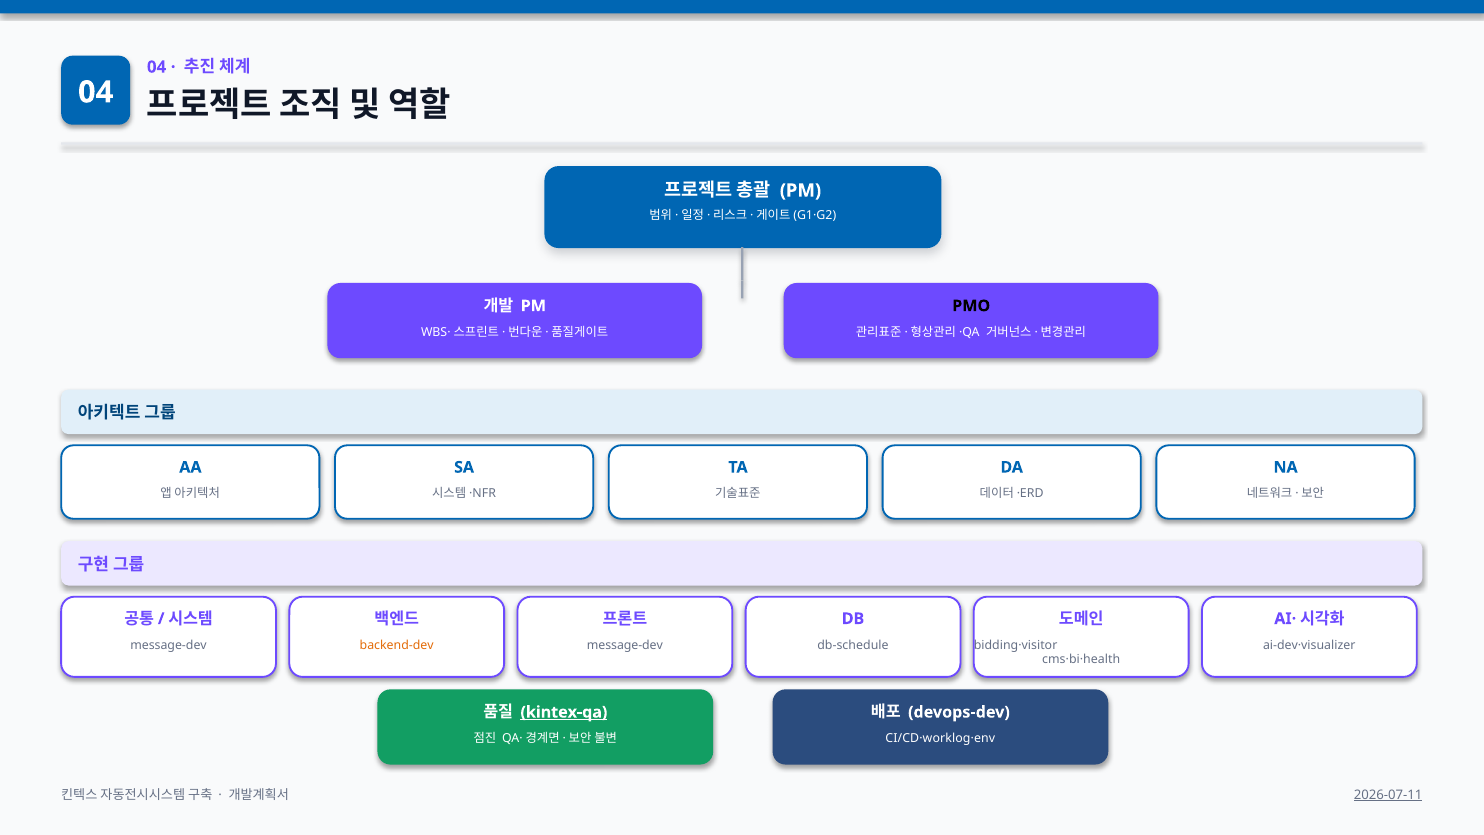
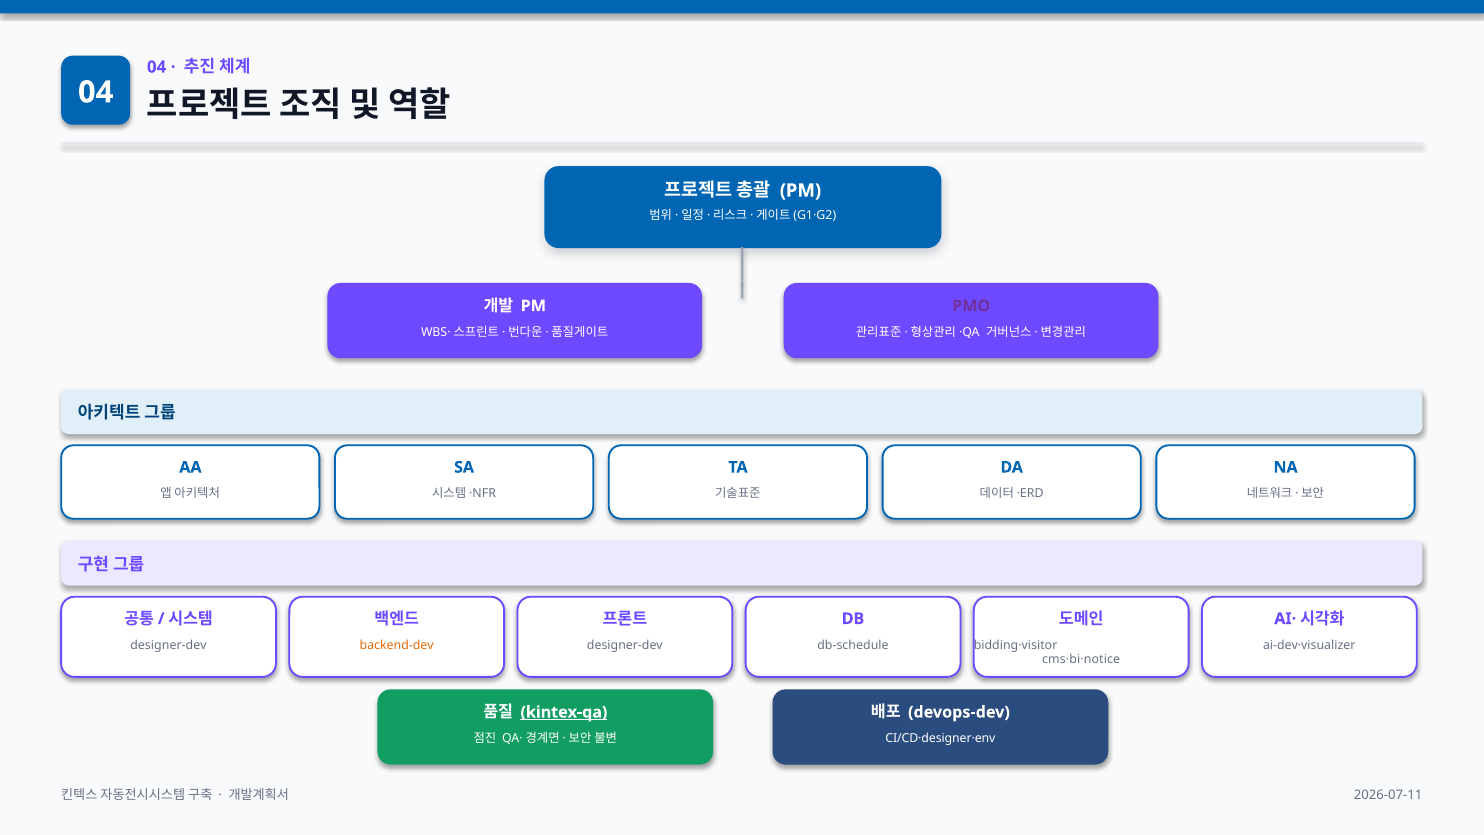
PMO colour: black -> purple (971, 306)
message-dev: message-dev -> designer-dev (168, 645)
message-dev: message-dev -> designer-dev (625, 645)
cms·bi·health: cms·bi·health -> cms·bi·notice (1081, 660)
CI/CD·worklog·env: CI/CD·worklog·env -> CI/CD·designer·env (940, 738)
2026-07-11 underline: present -> none (1388, 795)
